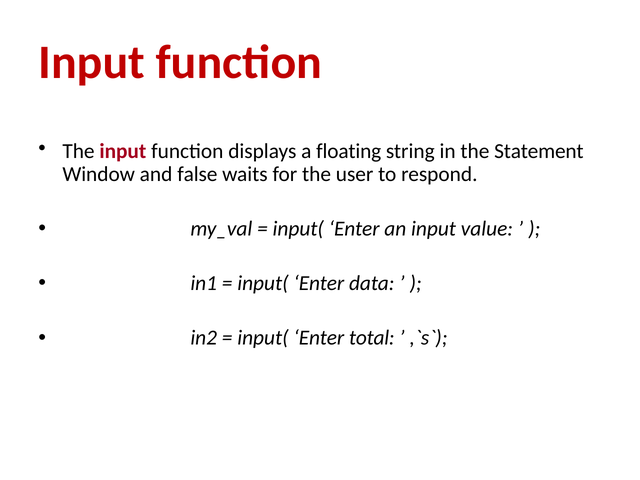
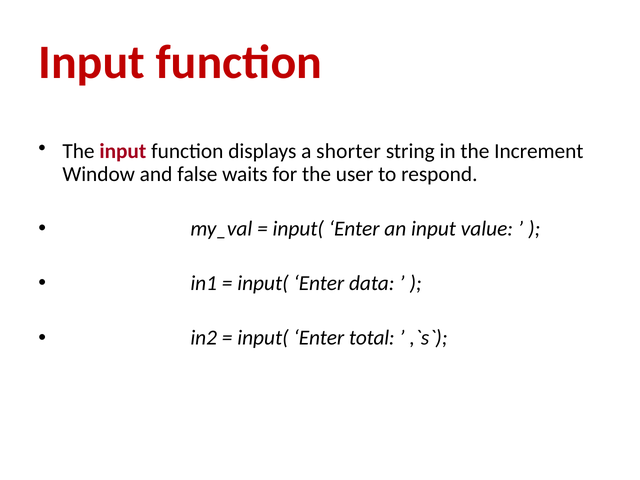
floating: floating -> shorter (349, 151)
Statement: Statement -> Increment (539, 151)
